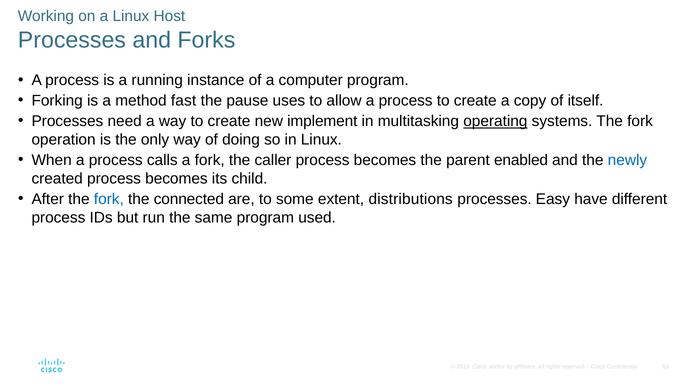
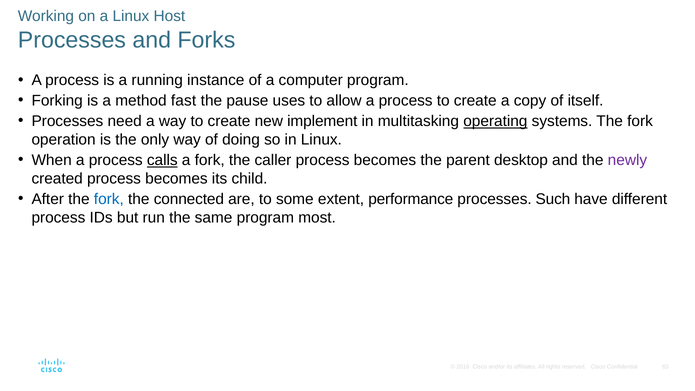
calls underline: none -> present (162, 160)
enabled: enabled -> desktop (521, 160)
newly colour: blue -> purple (627, 160)
distributions: distributions -> performance (411, 199)
Easy: Easy -> Such (553, 199)
used: used -> most (317, 218)
